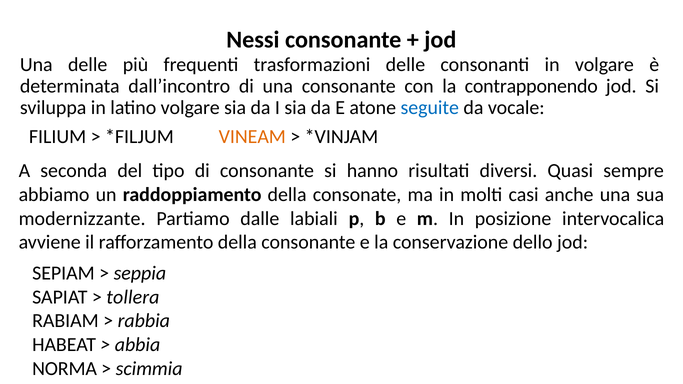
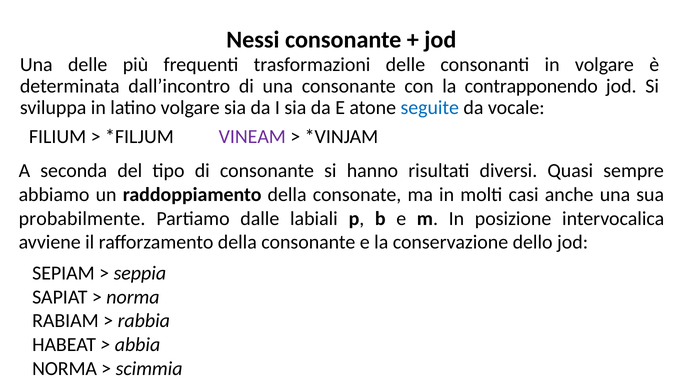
VINEAM colour: orange -> purple (252, 137)
modernizzante: modernizzante -> probabilmente (82, 219)
tollera: tollera -> norma (133, 297)
